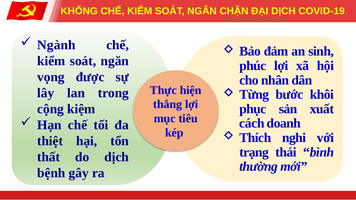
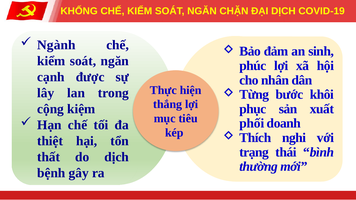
vọng: vọng -> cạnh (51, 77)
cách: cách -> phối (252, 124)
